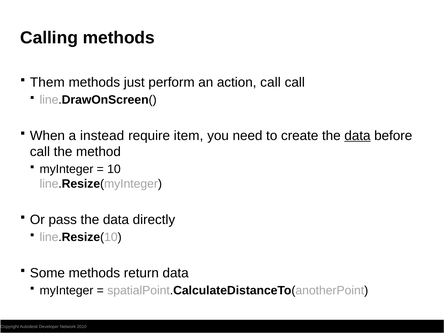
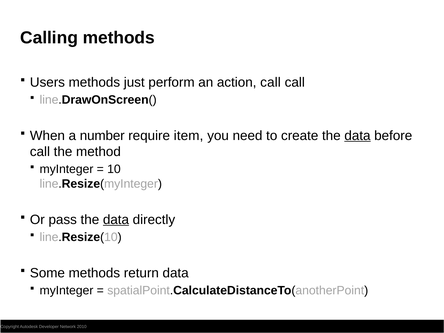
Them: Them -> Users (47, 82)
instead: instead -> number (102, 136)
data underline: none -> present (116, 220)
